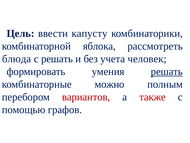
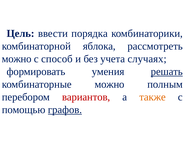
капусту: капусту -> порядка (90, 33)
блюда: блюда -> можно (17, 59)
с решать: решать -> способ (57, 59)
человек: человек -> случаях (147, 59)
также colour: red -> orange (153, 97)
графов underline: none -> present (65, 109)
